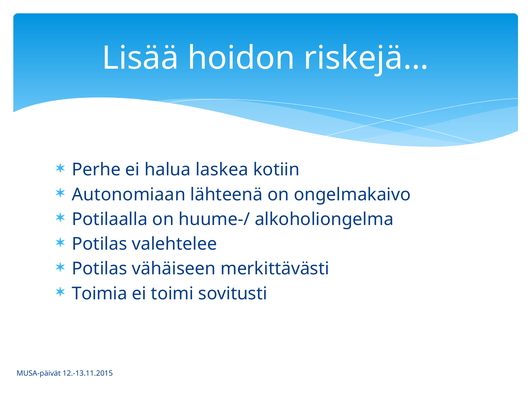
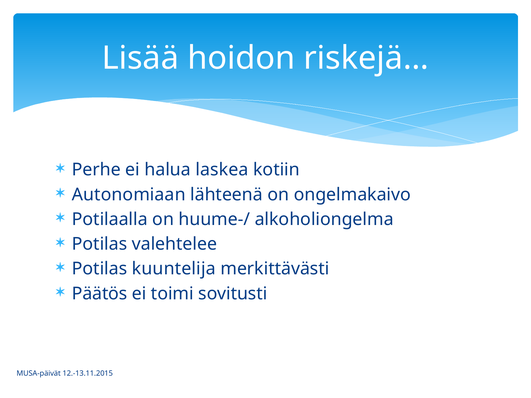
vähäiseen: vähäiseen -> kuuntelija (174, 269)
Toimia: Toimia -> Päätös (100, 294)
